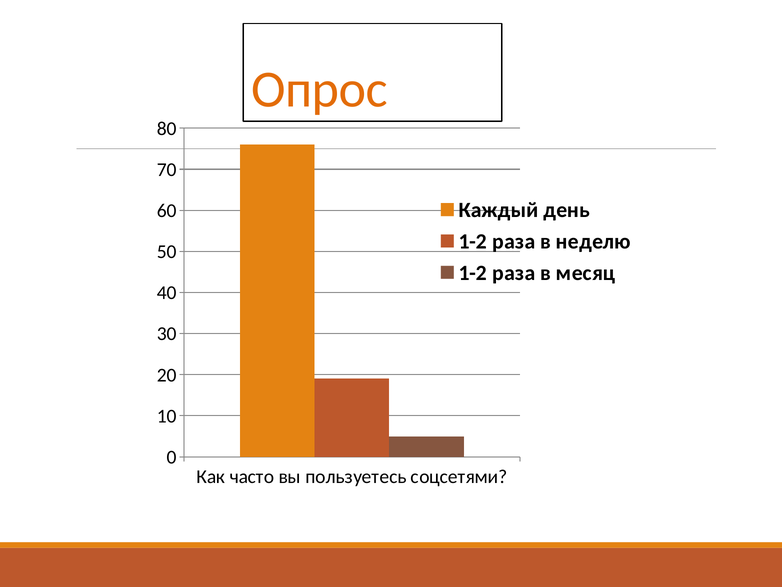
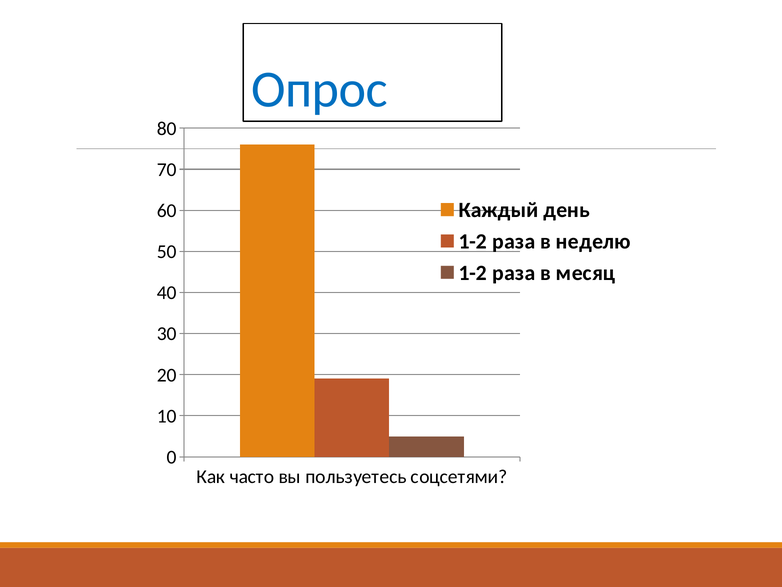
Опрос colour: orange -> blue (319, 89)
